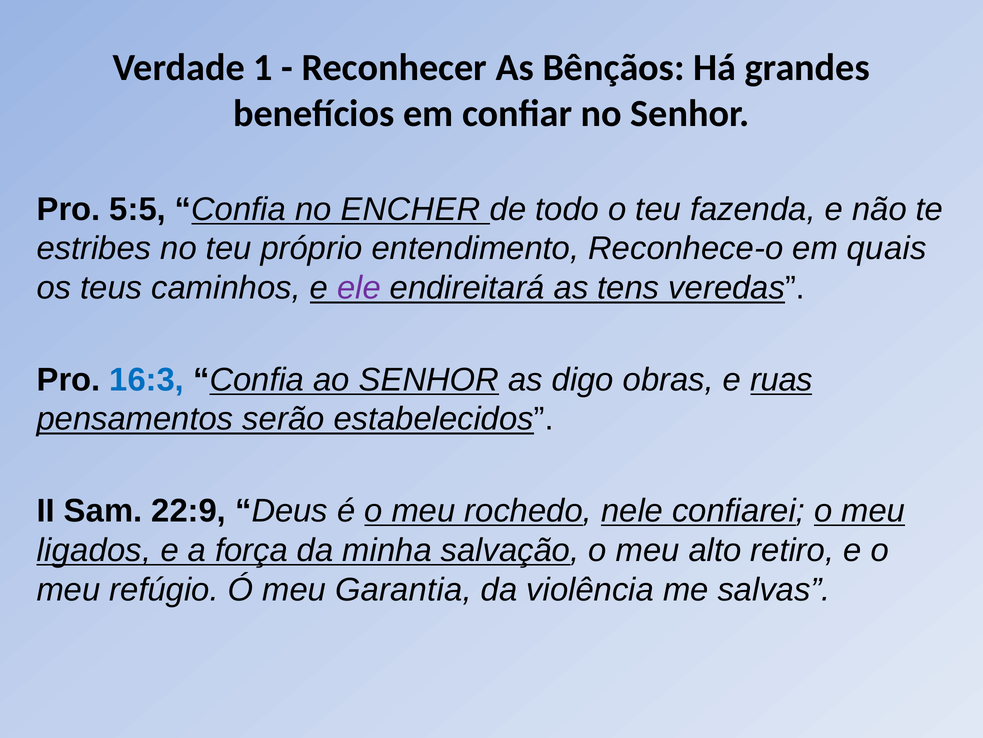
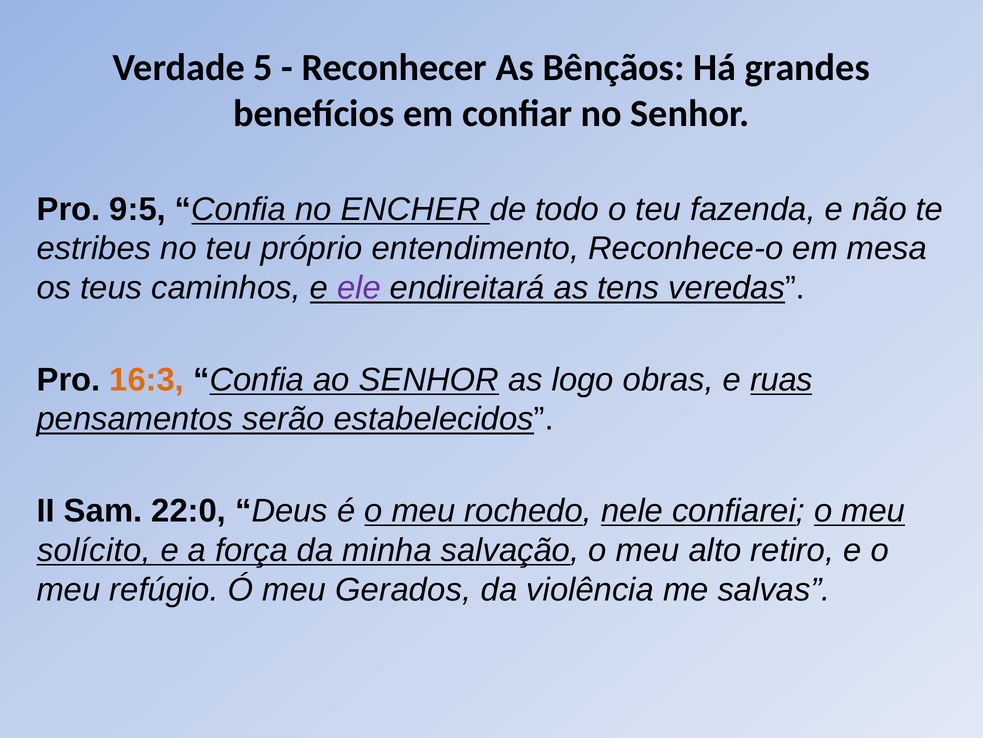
1: 1 -> 5 (263, 68)
5:5: 5:5 -> 9:5 (138, 209)
quais: quais -> mesa (887, 248)
16:3 colour: blue -> orange (147, 379)
digo: digo -> logo (583, 379)
22:9: 22:9 -> 22:0 (189, 510)
ligados: ligados -> solícito (94, 550)
Garantia: Garantia -> Gerados (403, 589)
